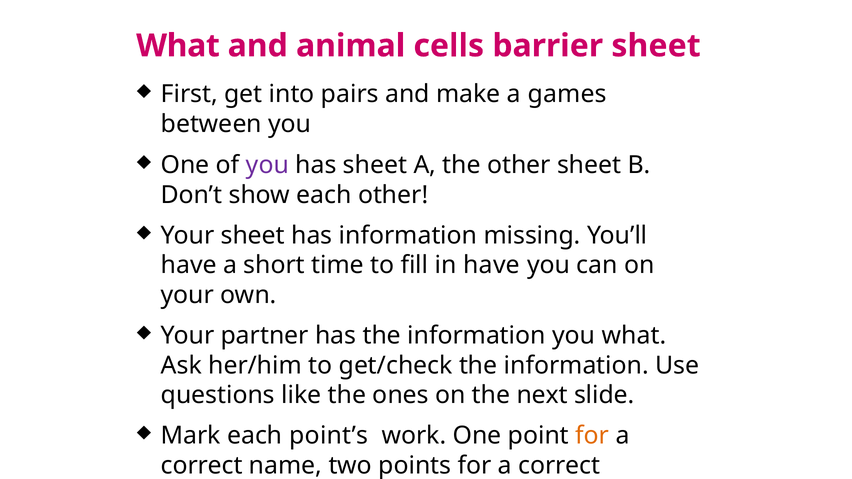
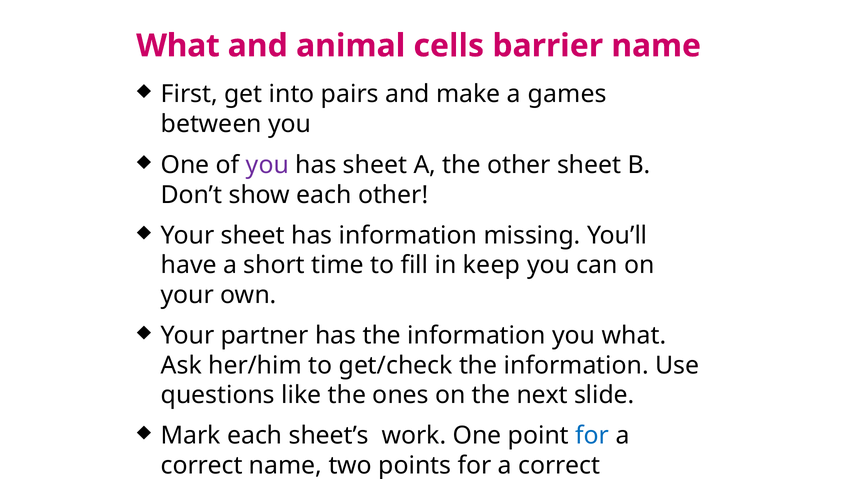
barrier sheet: sheet -> name (656, 46)
in have: have -> keep (492, 265)
point’s: point’s -> sheet’s (329, 436)
for colour: orange -> blue (592, 436)
